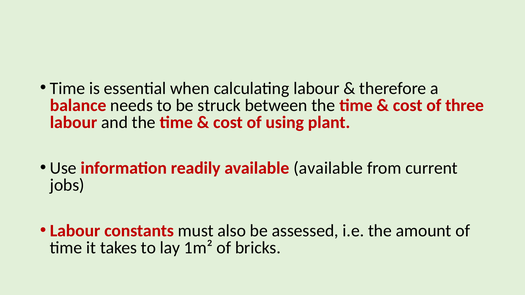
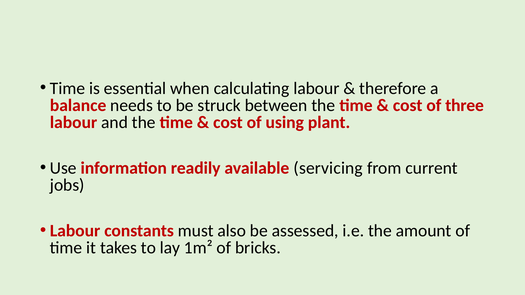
available available: available -> servicing (328, 168)
